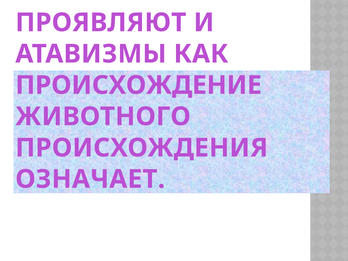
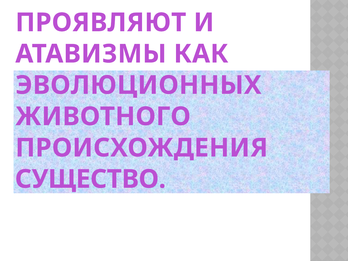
ПРОИСХОЖДЕНИЕ: ПРОИСХОЖДЕНИЕ -> ЭВОЛЮЦИОННЫХ (138, 85)
ОЗНАЧАЕТ: ОЗНАЧАЕТ -> СУЩЕСТВО (90, 179)
